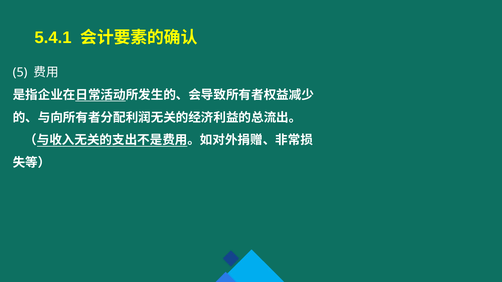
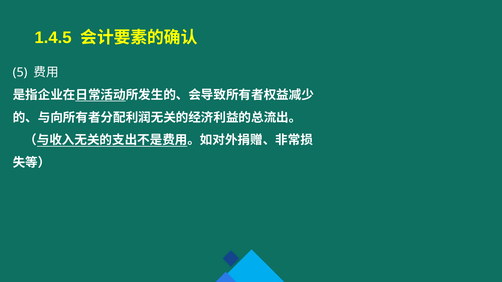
5.4.1: 5.4.1 -> 1.4.5 (53, 38)
